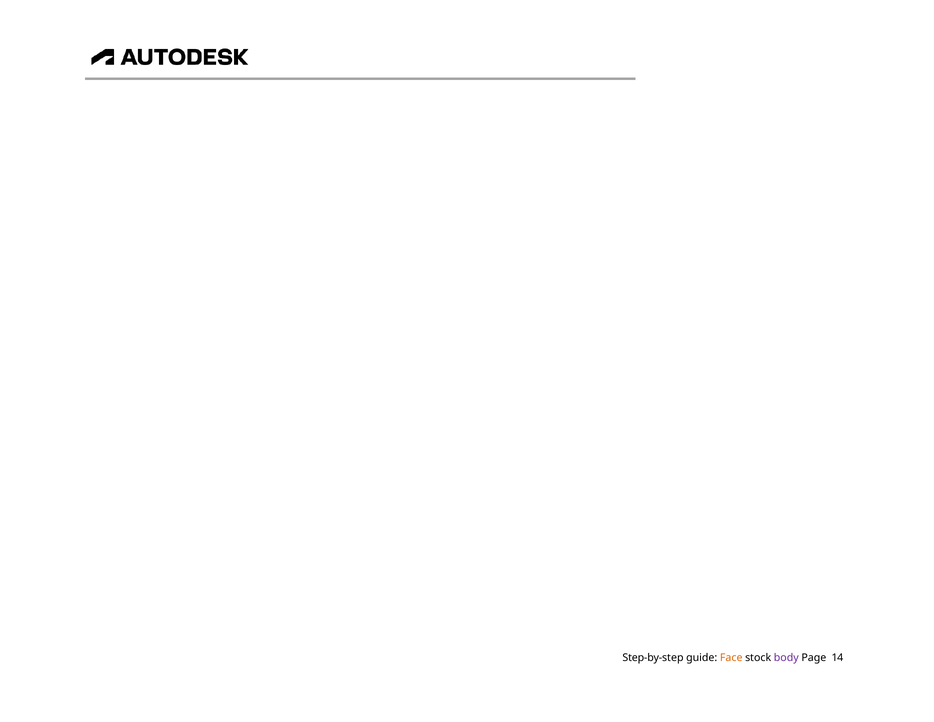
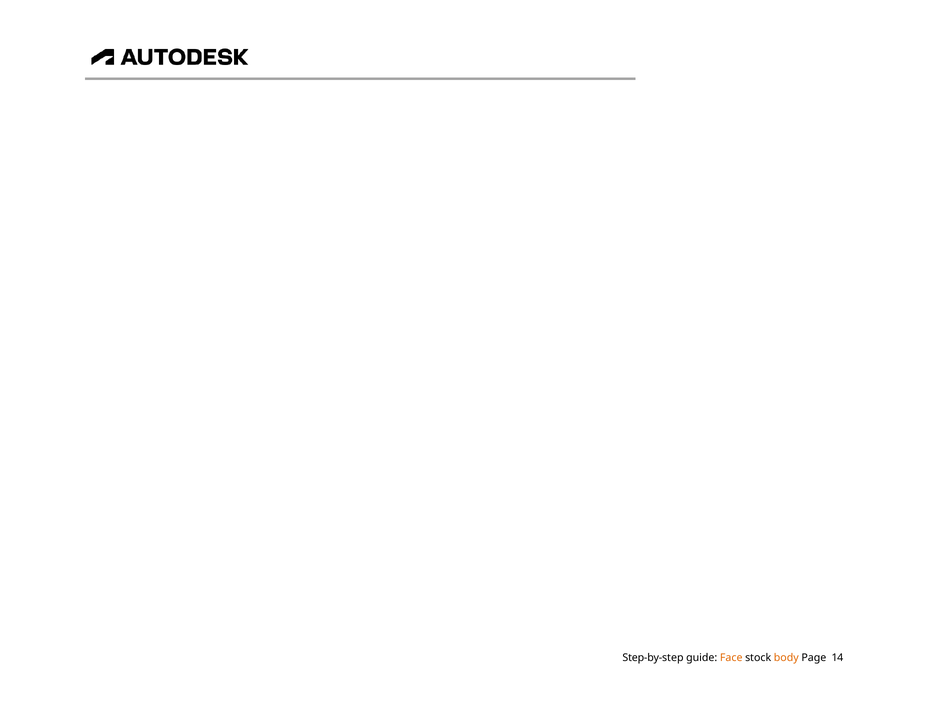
body colour: purple -> orange (786, 657)
